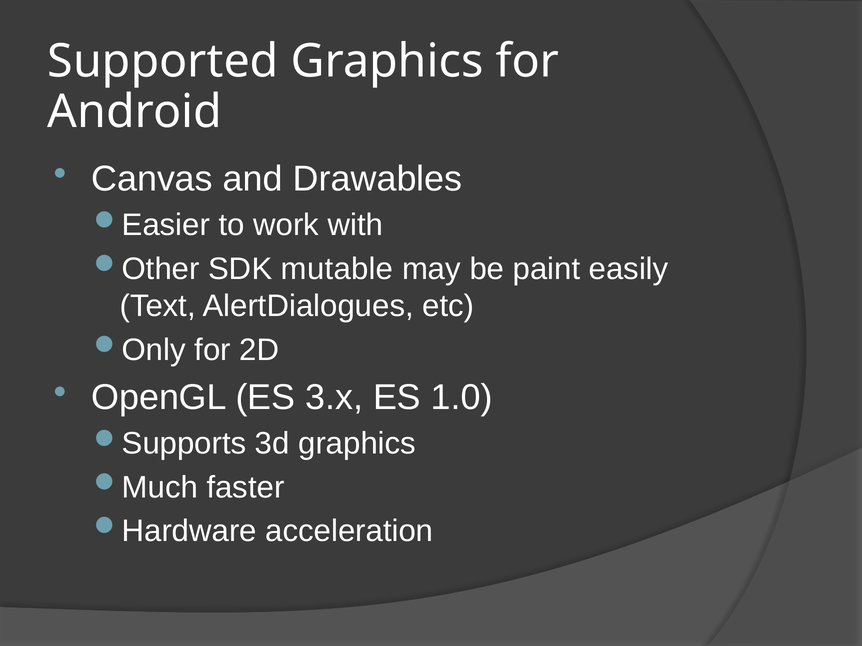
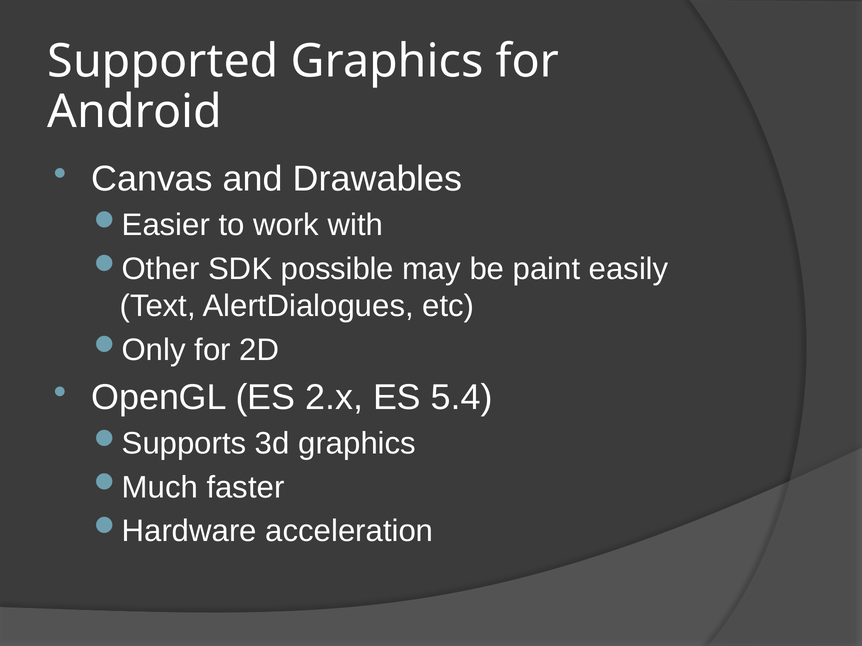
mutable: mutable -> possible (337, 269)
3.x: 3.x -> 2.x (334, 398)
1.0: 1.0 -> 5.4 (462, 398)
